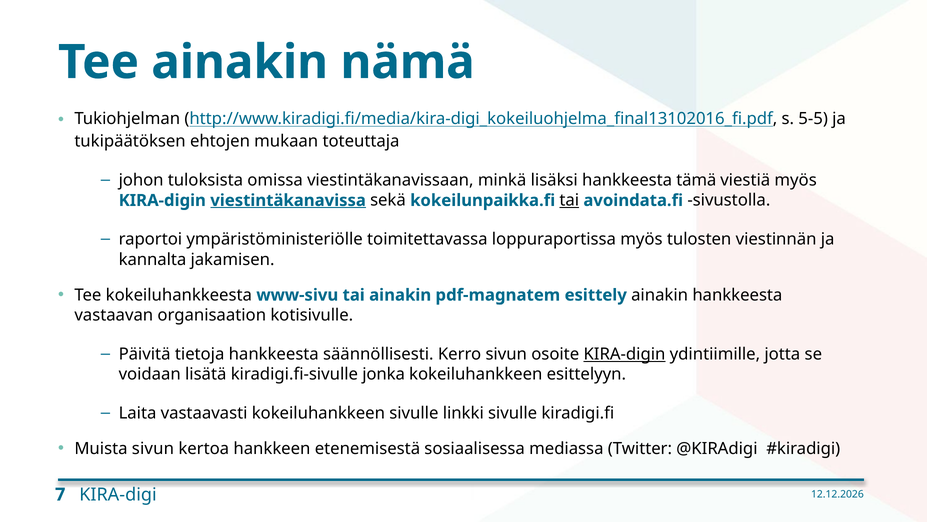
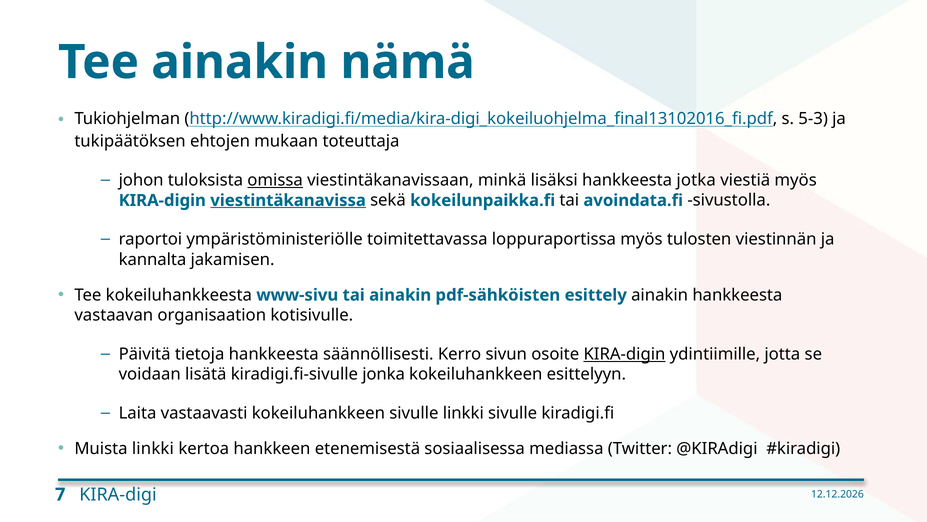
5-5: 5-5 -> 5-3 (813, 119)
omissa underline: none -> present (275, 180)
tämä: tämä -> jotka (696, 180)
tai underline: present -> none (569, 200)
pdf-magnatem: pdf-magnatem -> pdf-sähköisten (498, 295)
Muista sivun: sivun -> linkki (153, 448)
